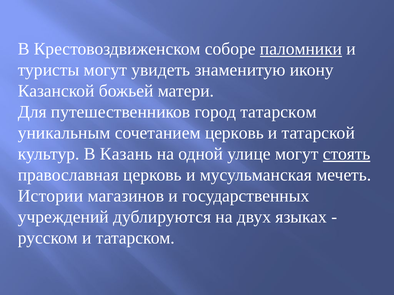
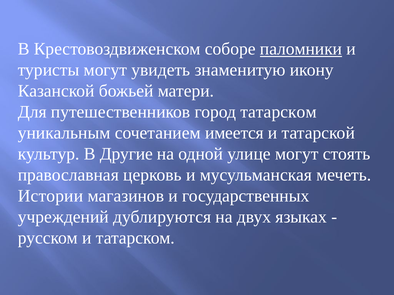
сочетанием церковь: церковь -> имеется (234, 133)
Казань: Казань -> Другие (126, 154)
стоять underline: present -> none (347, 154)
